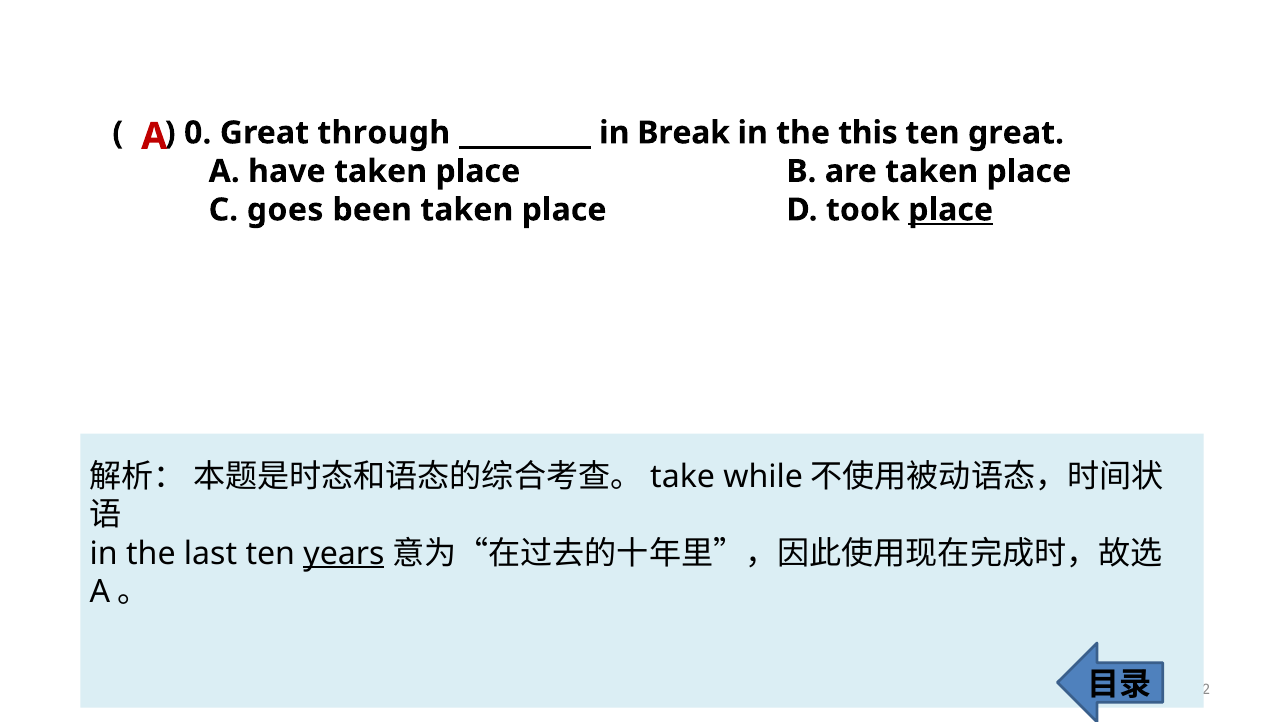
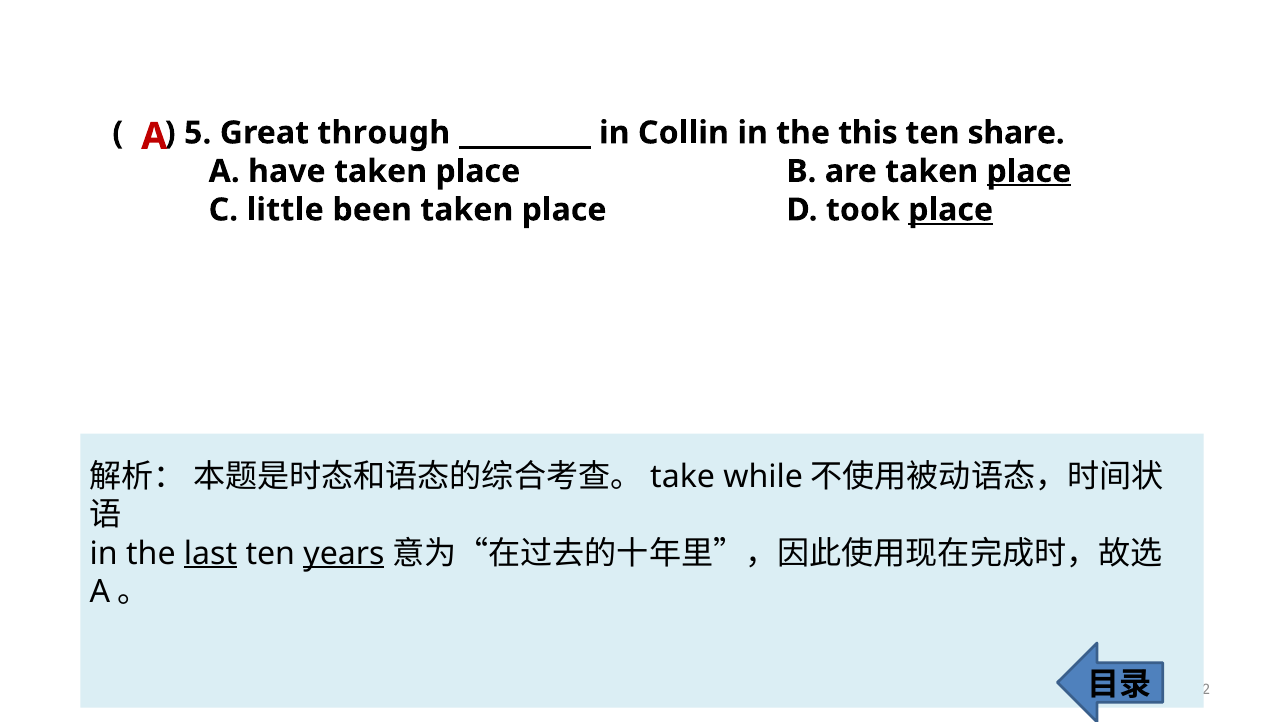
0: 0 -> 5 (198, 133)
Break: Break -> Collin (683, 133)
ten great: great -> share (1016, 133)
place underline: none -> present (1029, 171)
goes: goes -> little (285, 210)
last underline: none -> present (211, 554)
